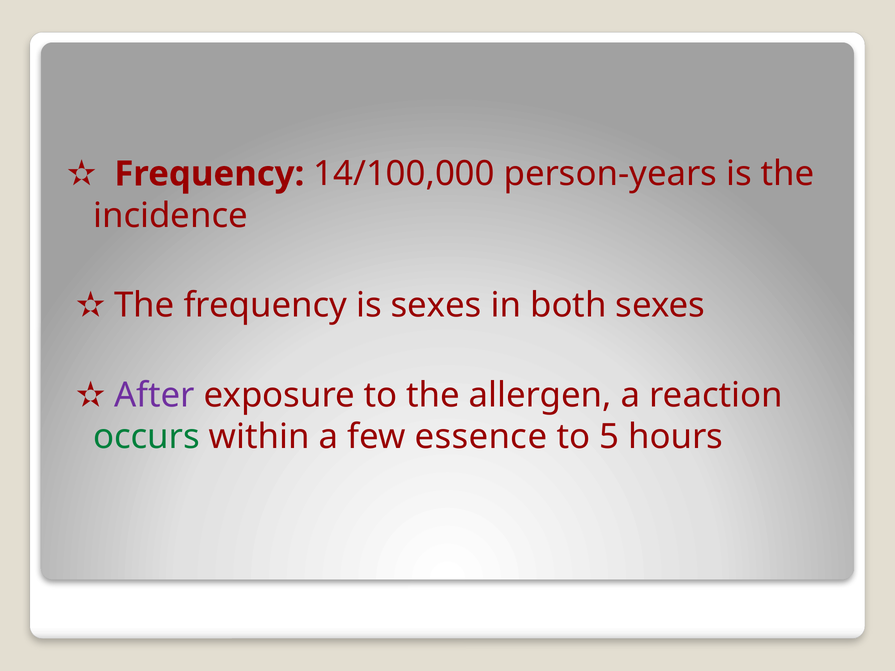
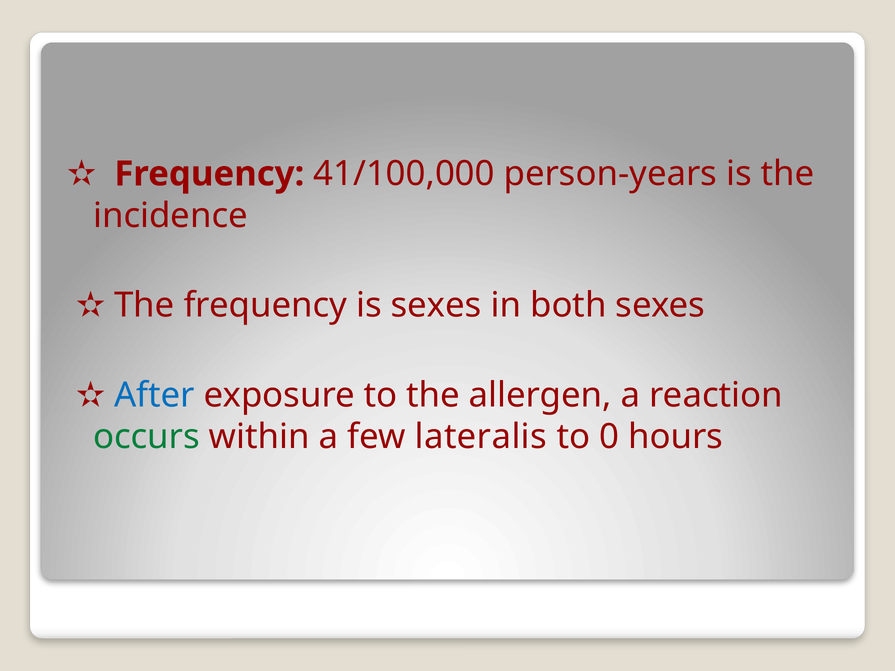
14/100,000: 14/100,000 -> 41/100,000 (404, 174)
After colour: purple -> blue (154, 395)
essence: essence -> lateralis (481, 437)
5: 5 -> 0 (609, 437)
